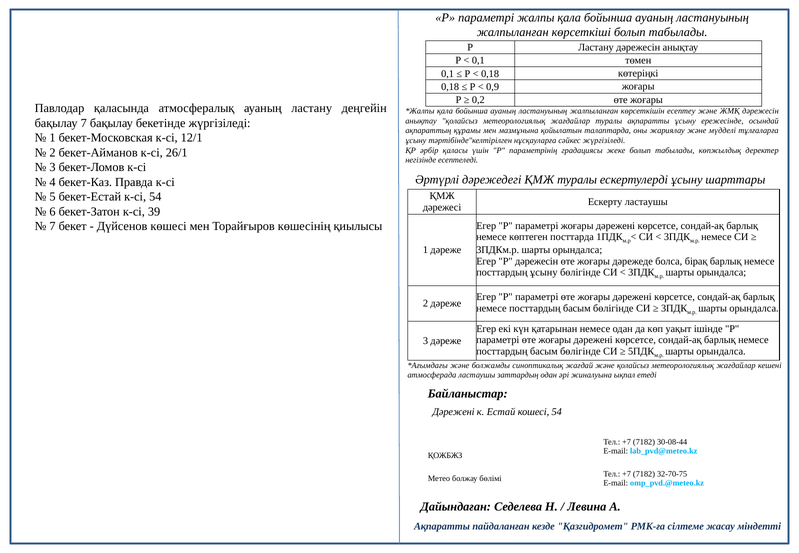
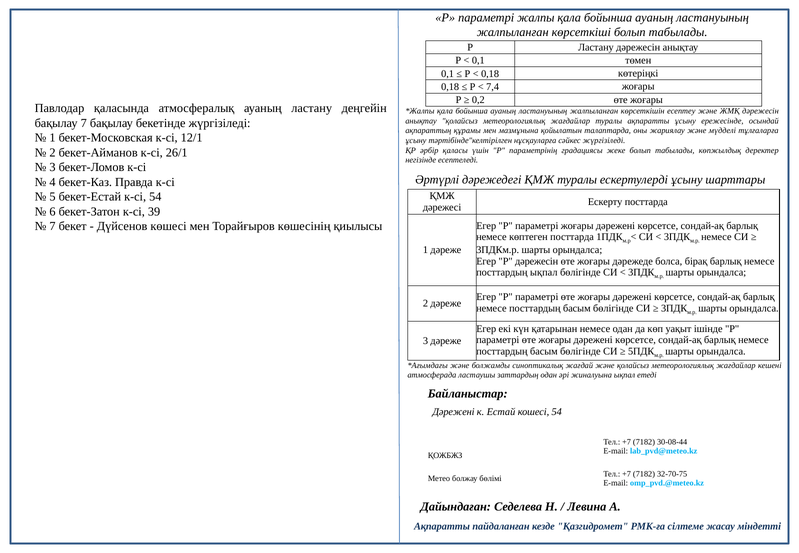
0,9: 0,9 -> 7,4 (493, 87)
Ескерту ластаушы: ластаушы -> посттарда (646, 202)
посттардың ұсыну: ұсыну -> ықпал (544, 272)
